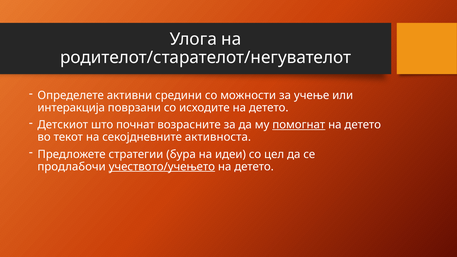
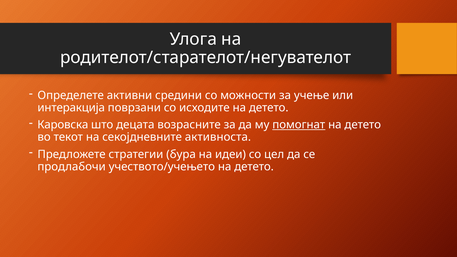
Детскиот: Детскиот -> Каровска (63, 125)
почнат: почнат -> децата (135, 125)
учеството/учењето underline: present -> none (162, 167)
